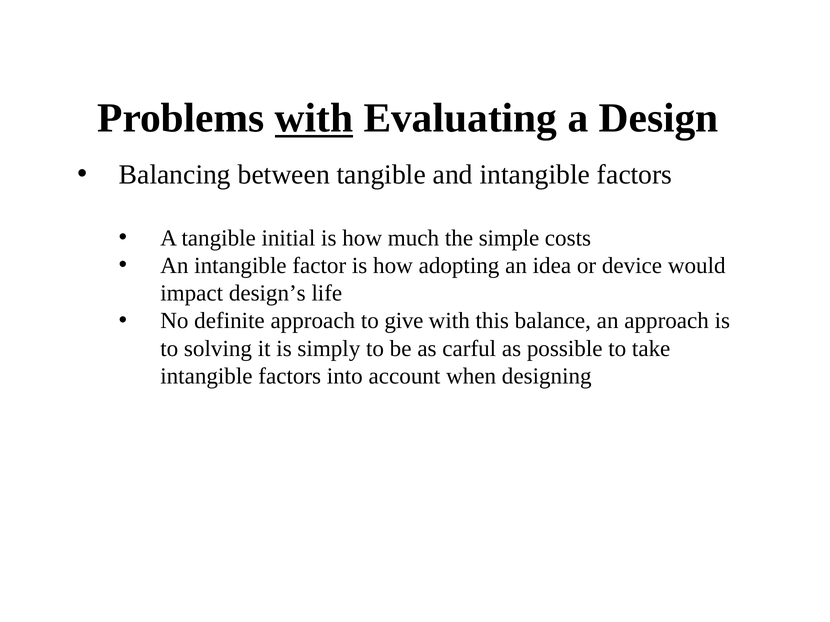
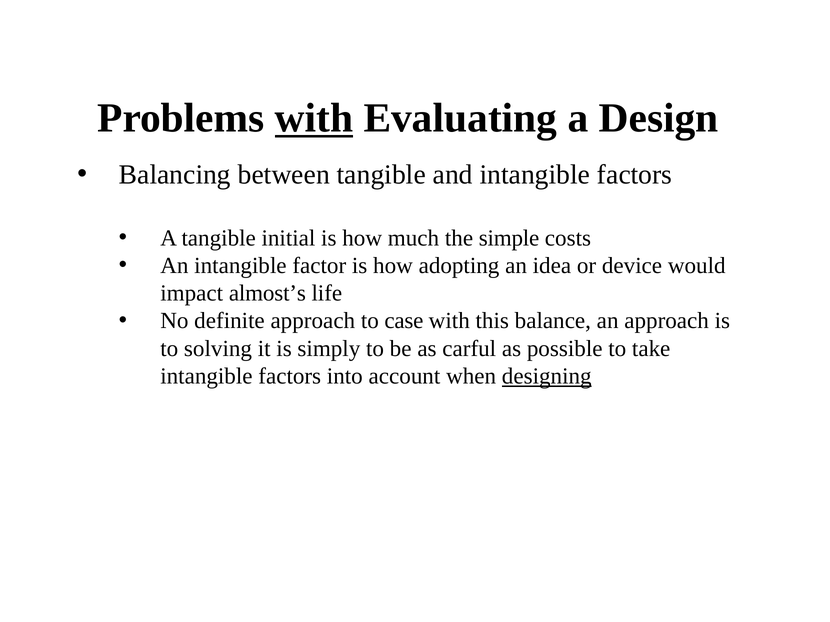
design’s: design’s -> almost’s (267, 293)
give: give -> case (404, 321)
designing underline: none -> present (547, 376)
